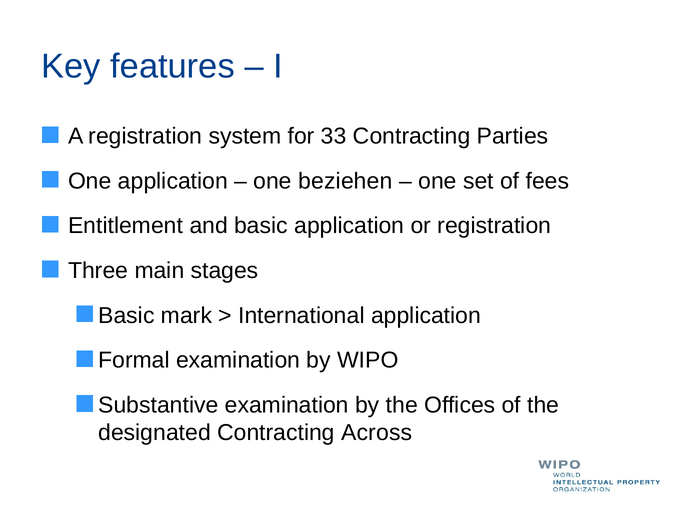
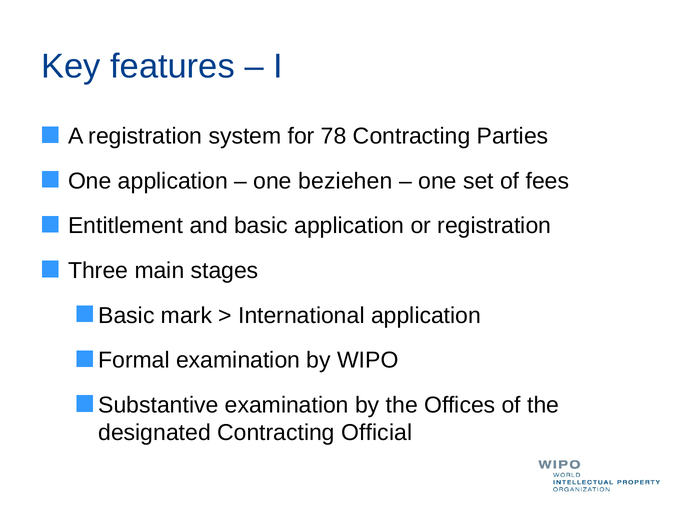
33: 33 -> 78 (334, 136)
Across: Across -> Official (377, 433)
